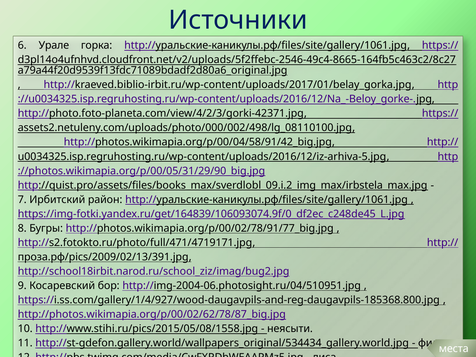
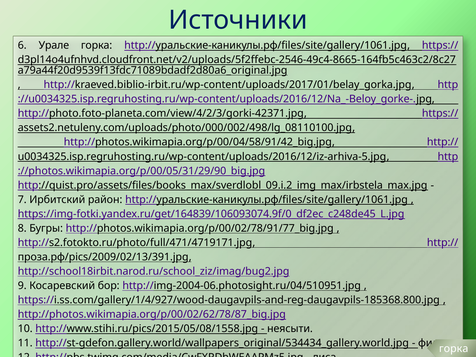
места: места -> горка (454, 349)
